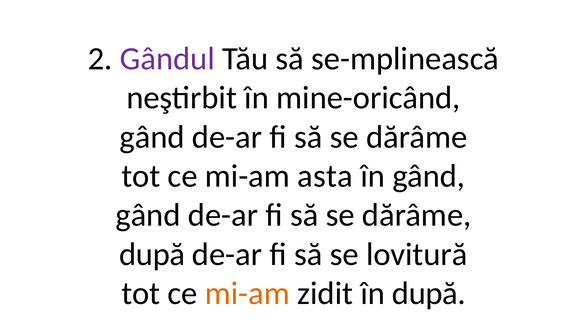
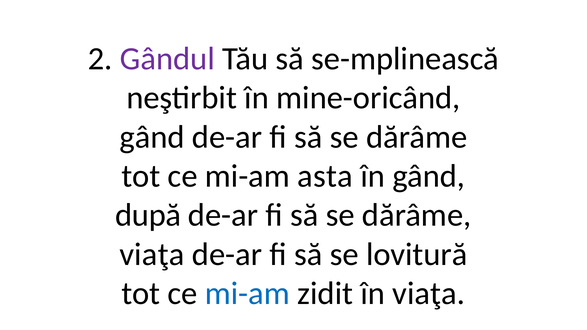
gând: gând -> după (148, 215)
după: după -> viaţa (152, 254)
mi-am colour: orange -> blue (247, 294)
în după: după -> viaţa (429, 294)
